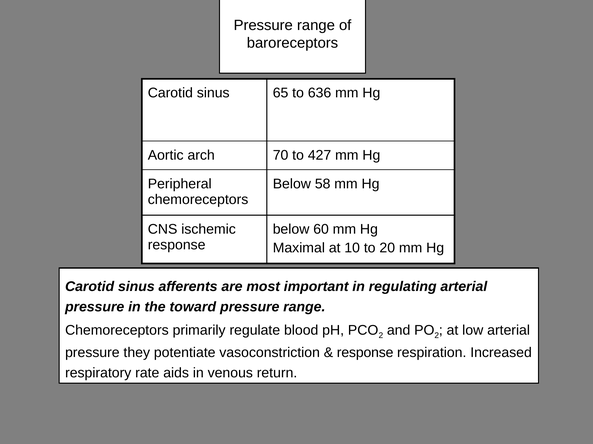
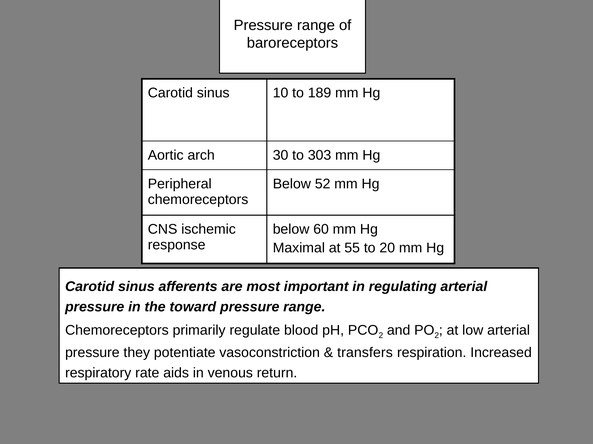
65: 65 -> 10 (281, 93)
636: 636 -> 189 (320, 93)
70: 70 -> 30 (281, 155)
427: 427 -> 303 (320, 155)
58: 58 -> 52 (323, 184)
10: 10 -> 55 (352, 248)
response: response -> transfers (365, 353)
